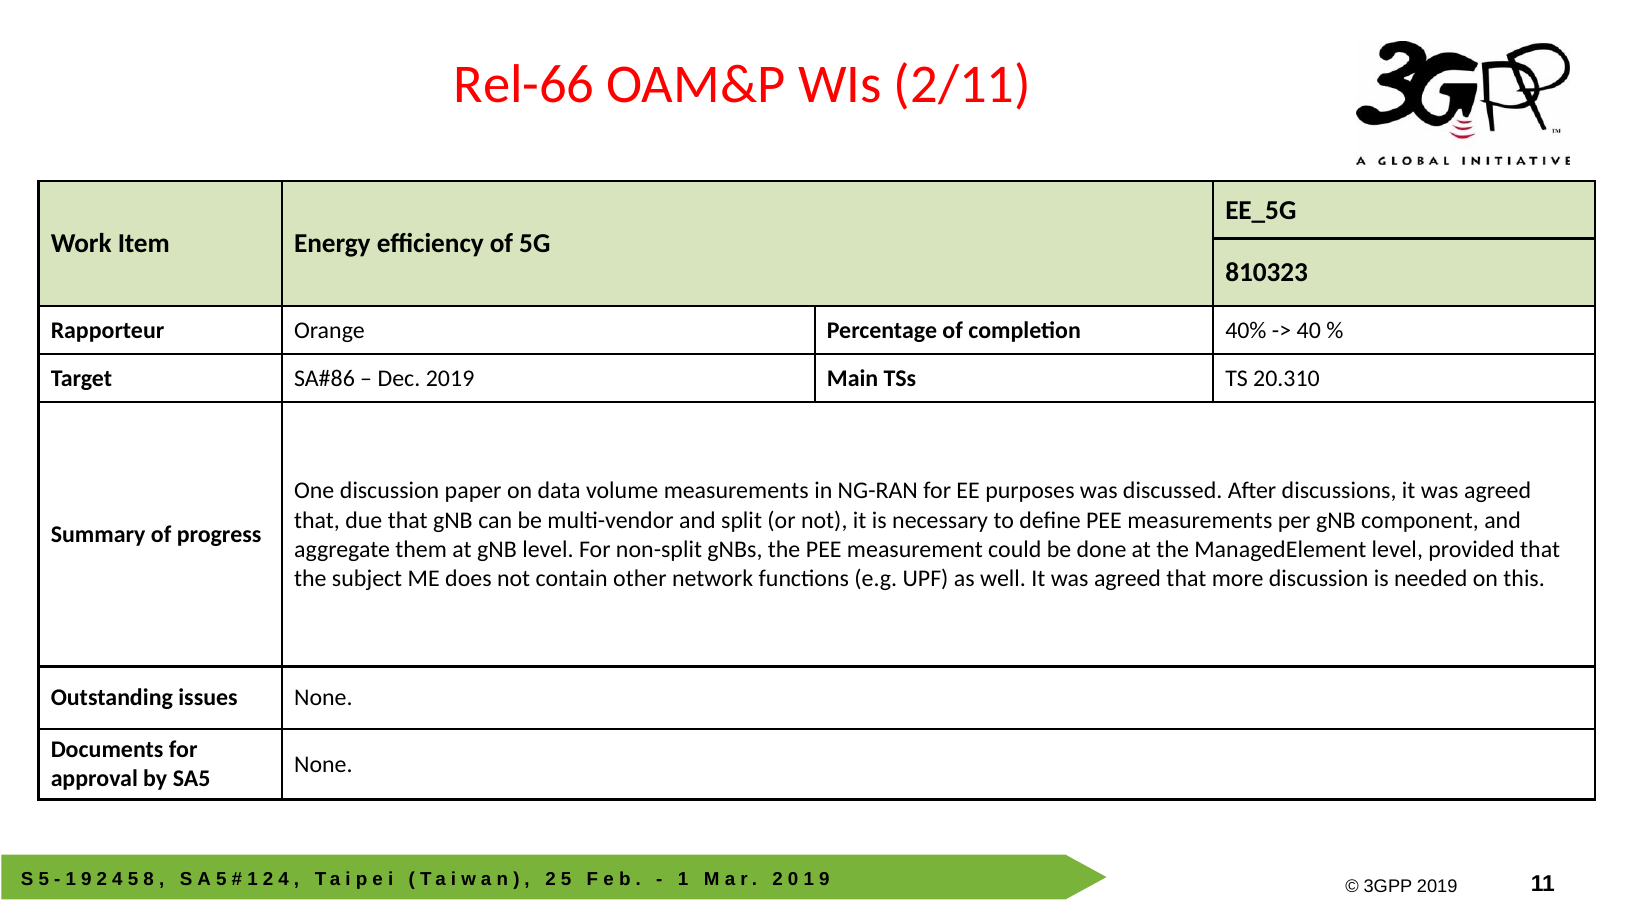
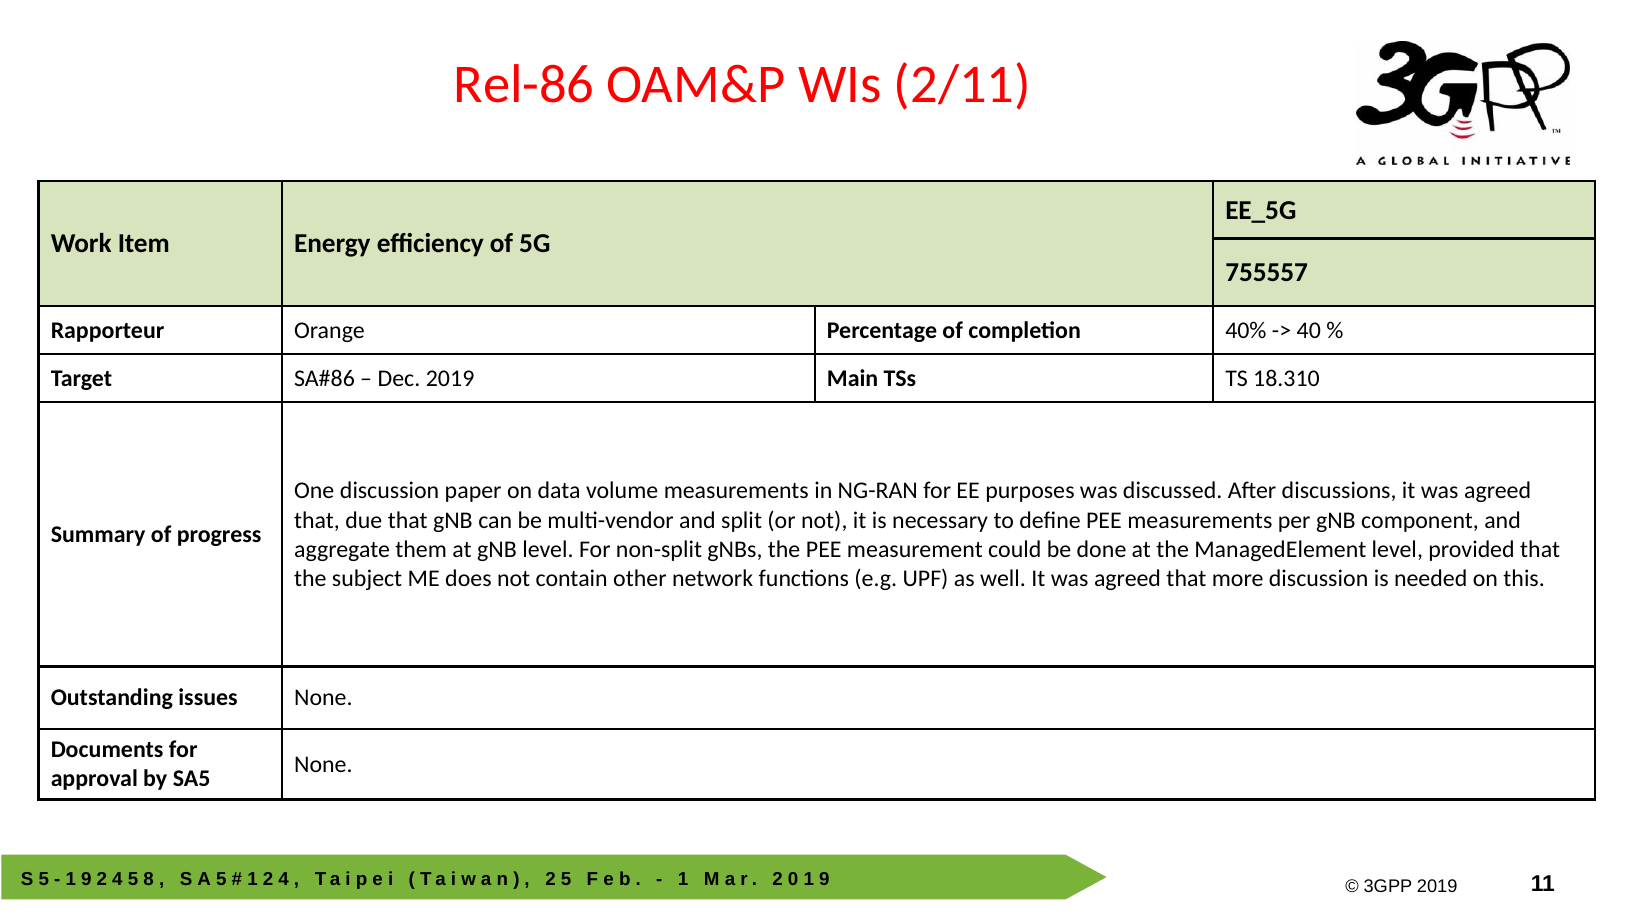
Rel-66: Rel-66 -> Rel-86 (524, 85)
810323: 810323 -> 755557 (1267, 273)
20.310: 20.310 -> 18.310 (1286, 379)
